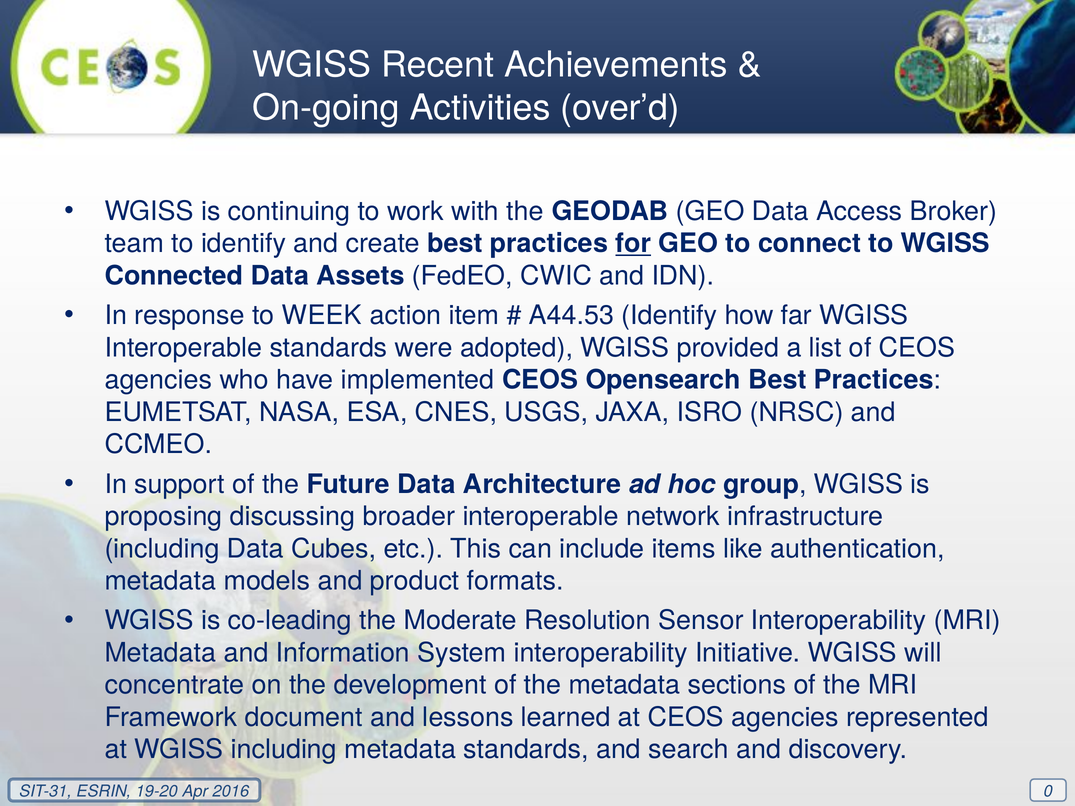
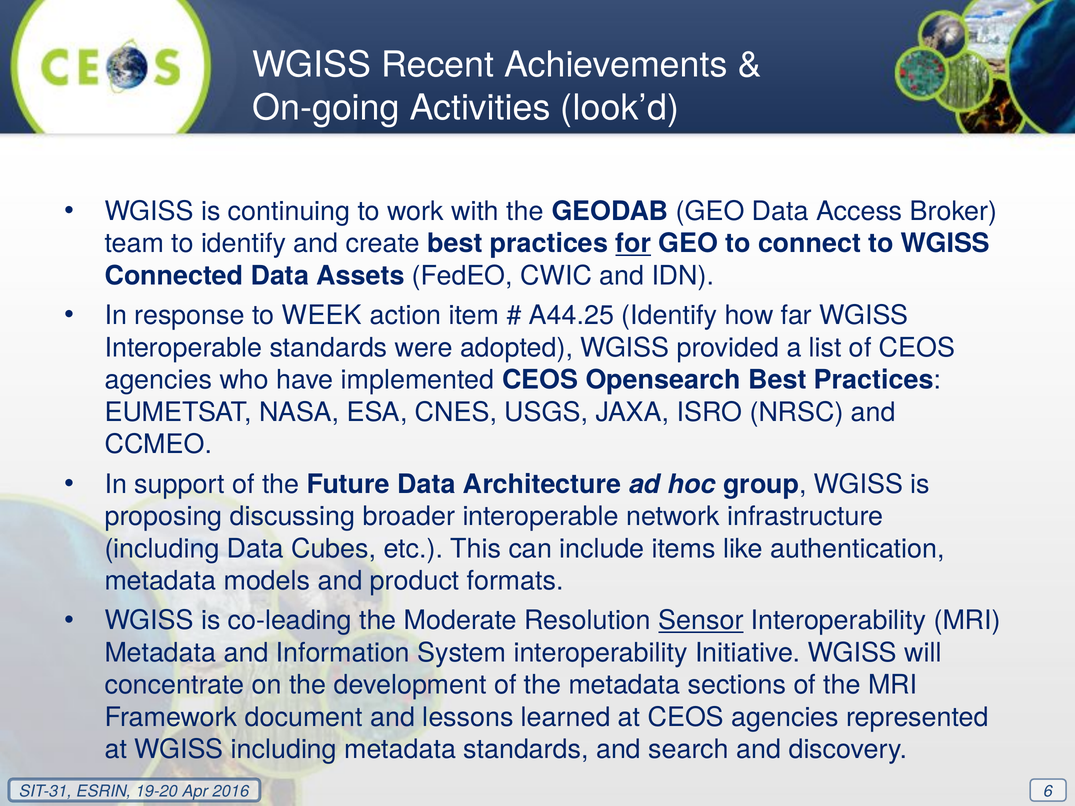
over’d: over’d -> look’d (620, 108)
A44.53: A44.53 -> A44.25 (571, 316)
Sensor underline: none -> present (701, 621)
0: 0 -> 6 (1048, 791)
